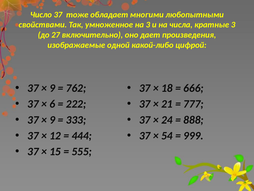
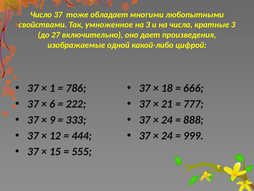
9: 9 -> 1 (52, 88)
762: 762 -> 786 (76, 88)
54: 54 -> 24 (167, 135)
